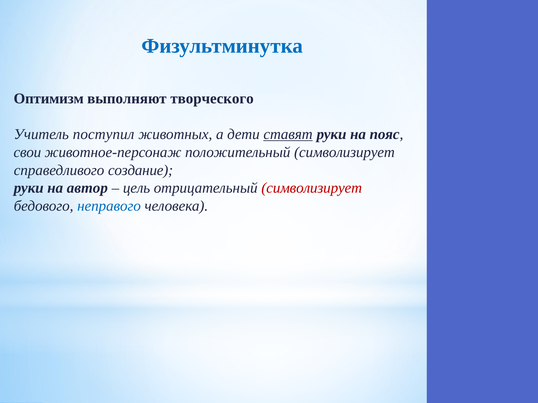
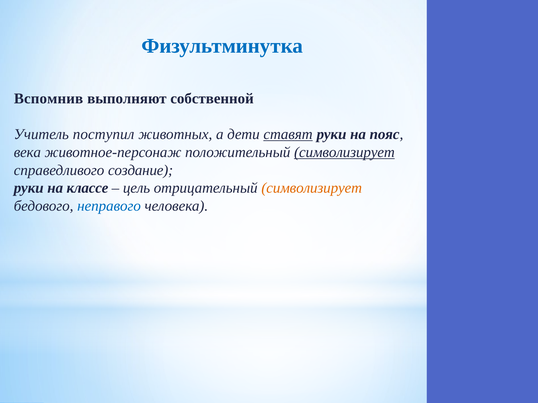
Оптимизм: Оптимизм -> Вспомнив (49, 99)
творческого: творческого -> собственной (212, 99)
свои: свои -> века (27, 152)
символизирует underline: none -> present (344, 152)
автор: автор -> классе (87, 188)
символизирует colour: red -> orange (312, 188)
